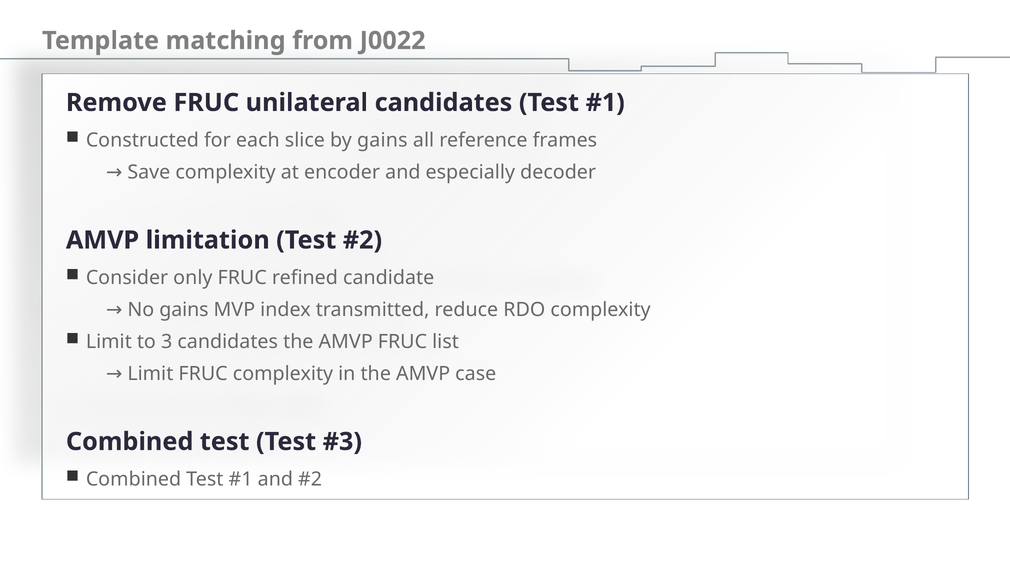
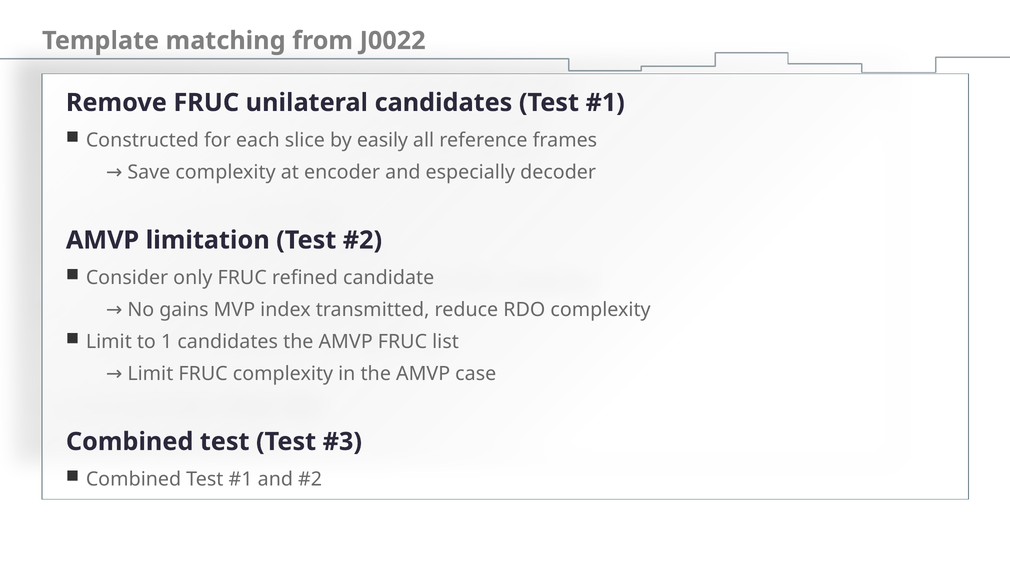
by gains: gains -> easily (382, 140)
3: 3 -> 1 (167, 342)
